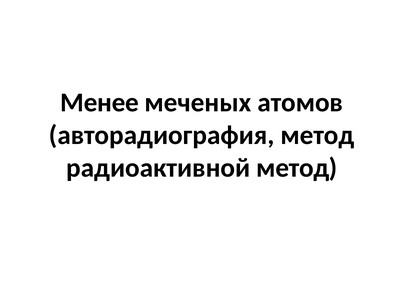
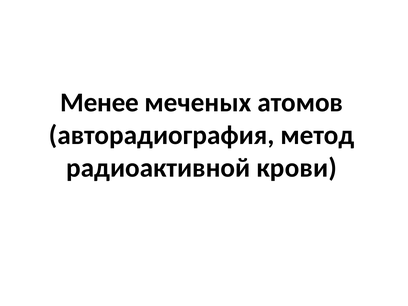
радиоактивной метод: метод -> крови (297, 168)
